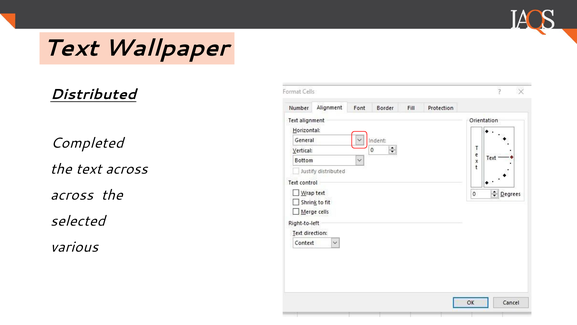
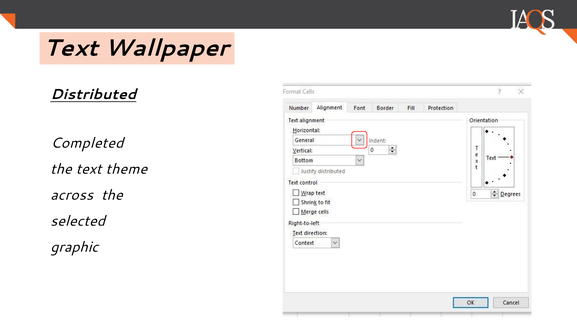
text across: across -> theme (126, 169)
various: various -> graphic (74, 247)
